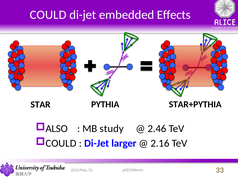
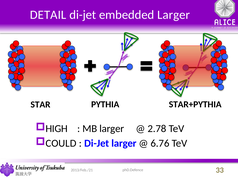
COULD: COULD -> DETAIL (48, 15)
embedded Effects: Effects -> Larger (174, 15)
ALSO: ALSO -> HIGH (57, 129)
MB study: study -> larger (112, 129)
2.46: 2.46 -> 2.78 (157, 129)
2.16: 2.16 -> 6.76 (160, 144)
